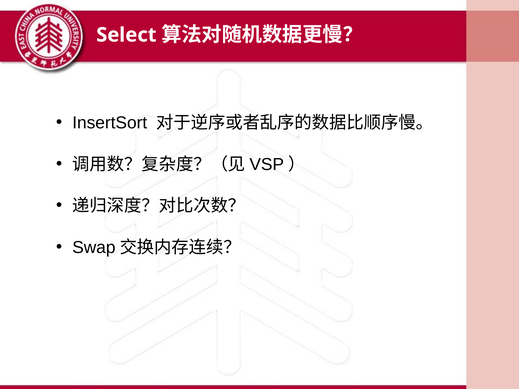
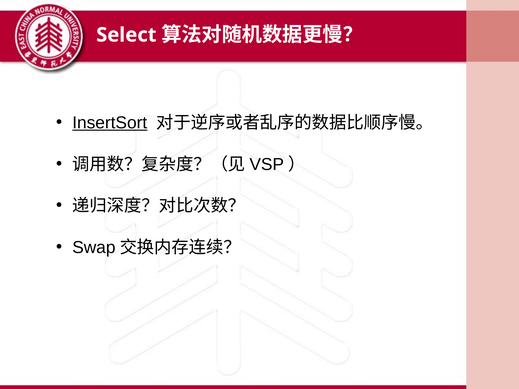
InsertSort underline: none -> present (110, 123)
